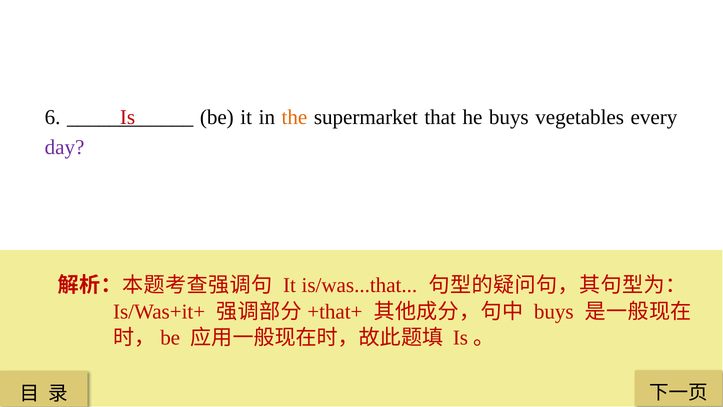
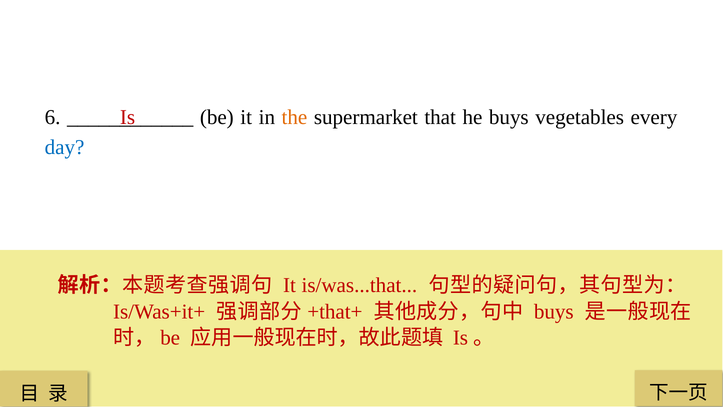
day colour: purple -> blue (65, 147)
